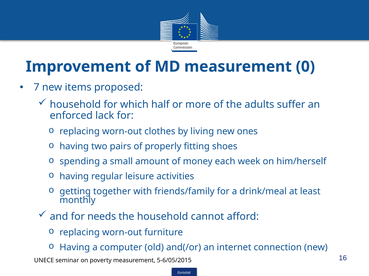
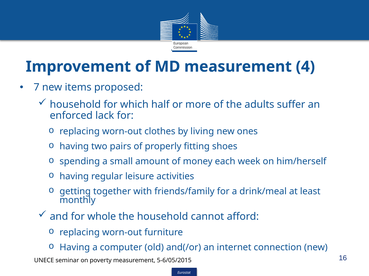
0: 0 -> 4 (305, 67)
needs: needs -> whole (102, 217)
